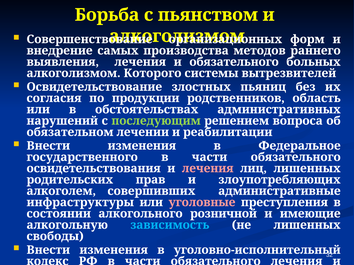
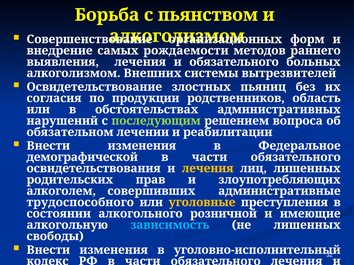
производства: производства -> рождаемости (186, 51)
Которого: Которого -> Внешних (153, 73)
государственного: государственного -> демографической (82, 157)
лечения colour: pink -> yellow (208, 169)
инфраструктуры: инфраструктуры -> трудоспособного (80, 203)
уголовные colour: pink -> yellow (202, 203)
